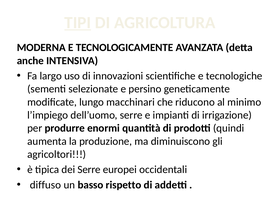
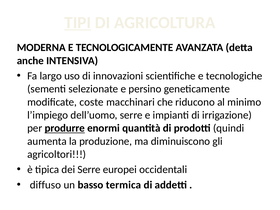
lungo: lungo -> coste (92, 102)
produrre underline: none -> present (65, 128)
rispetto: rispetto -> termica (123, 185)
